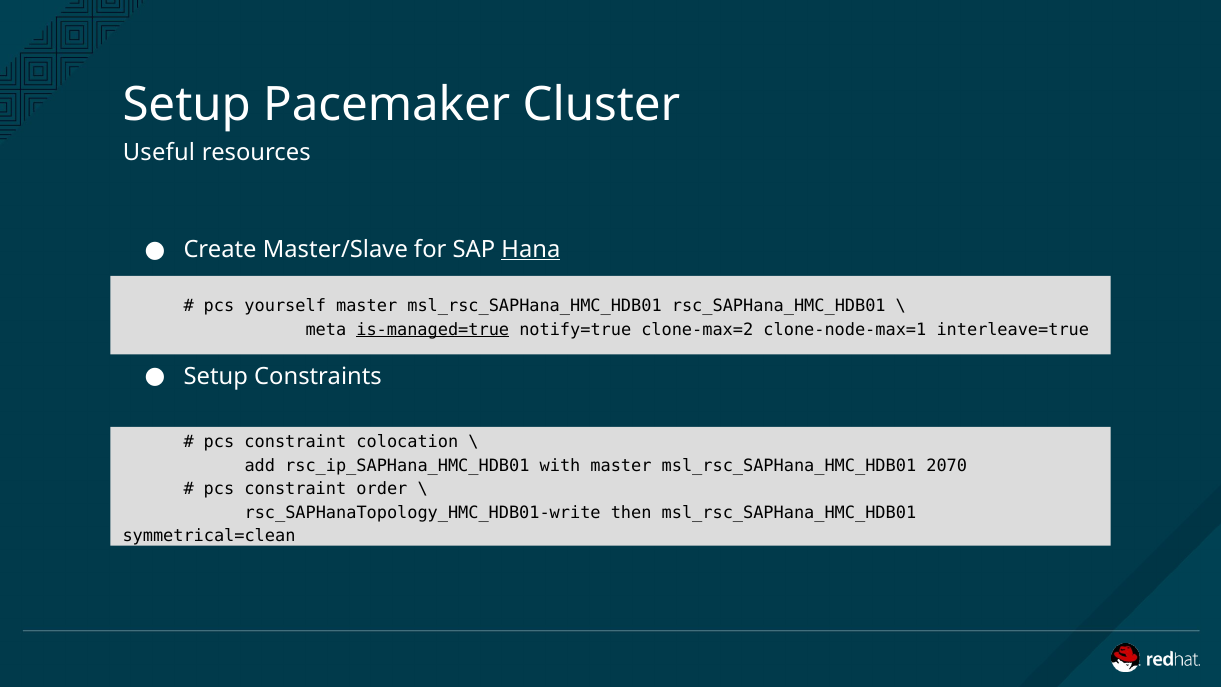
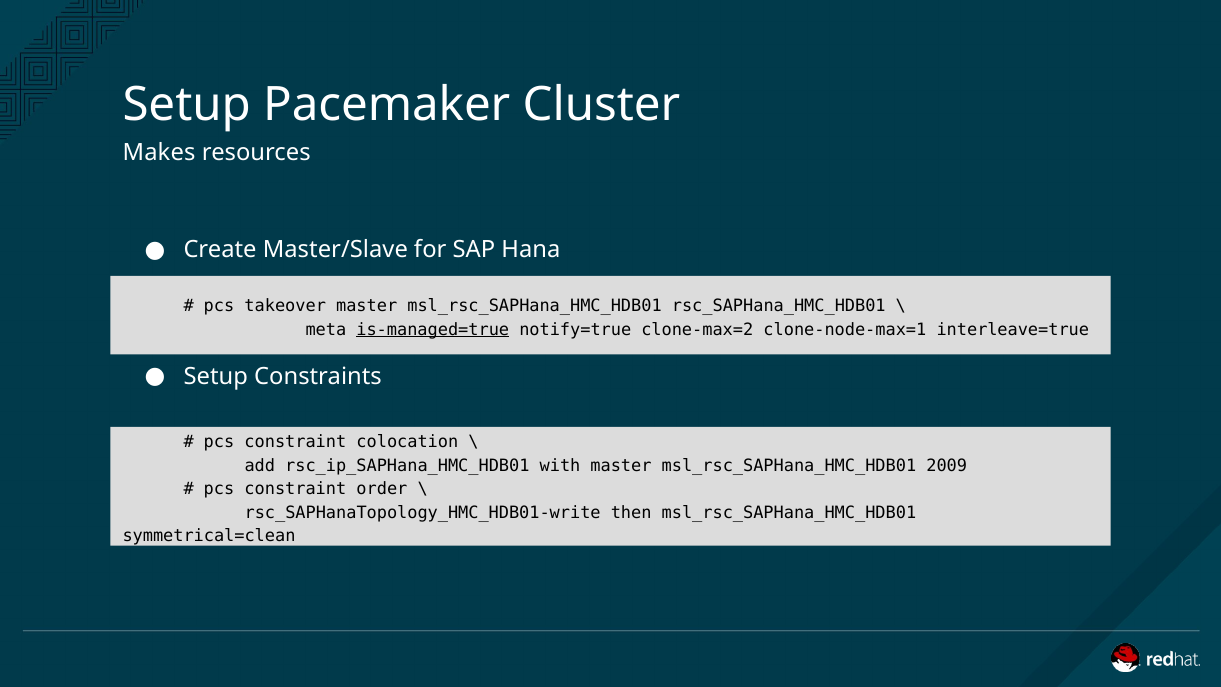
Useful: Useful -> Makes (159, 152)
Hana underline: present -> none (531, 249)
yourself: yourself -> takeover (285, 306)
2070: 2070 -> 2009 (947, 465)
